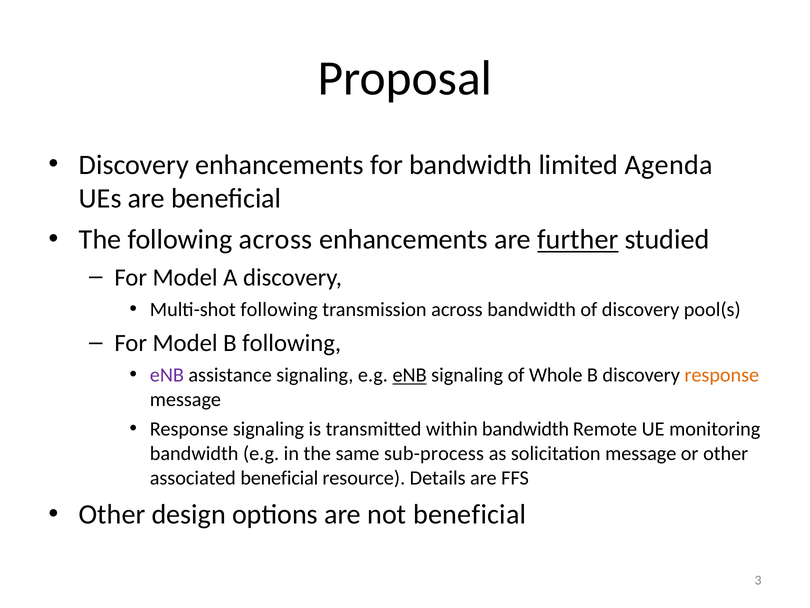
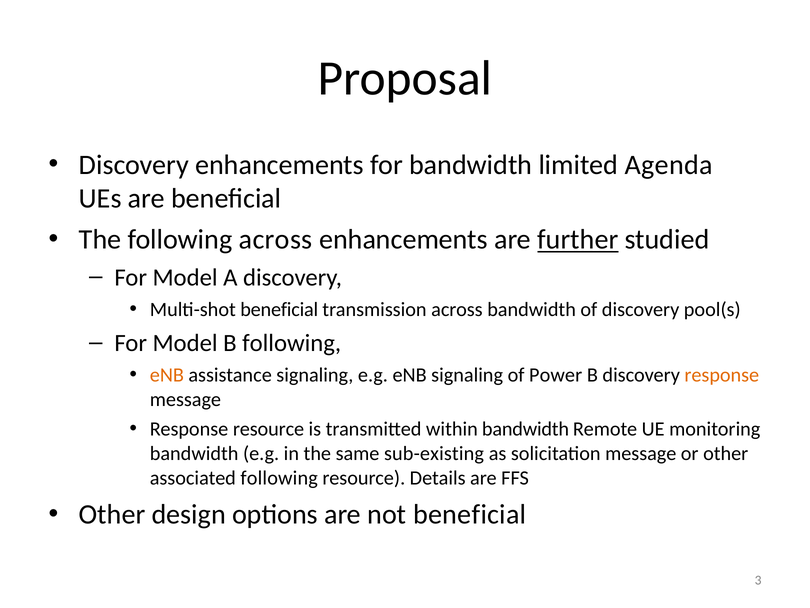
Multi-shot following: following -> beneficial (279, 309)
eNB colour: purple -> orange (167, 375)
eNB underline: present -> none (410, 375)
Whole: Whole -> Power (556, 375)
Response signaling: signaling -> resource (269, 429)
sub-process: sub-process -> sub-existing (434, 453)
associated beneficial: beneficial -> following (279, 477)
